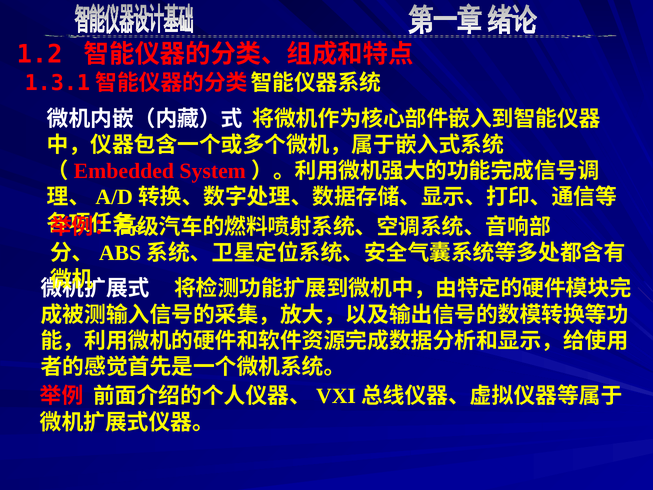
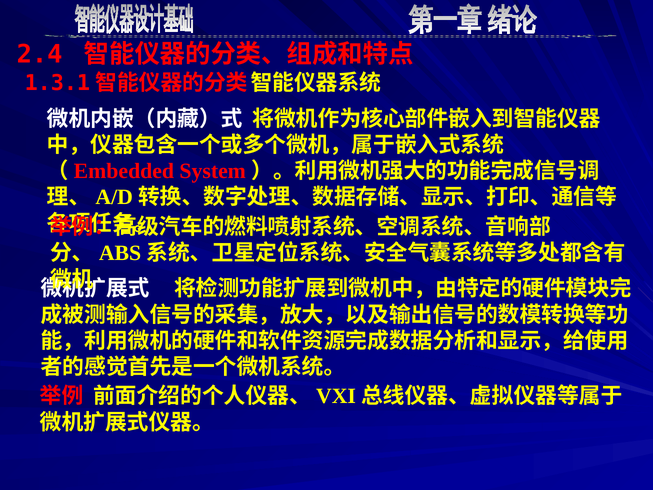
1.2: 1.2 -> 2.4 (40, 54)
